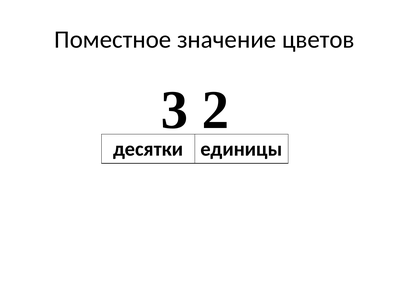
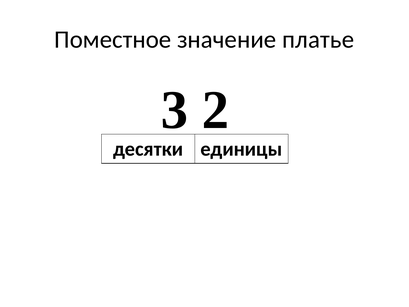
цветов: цветов -> платье (318, 40)
